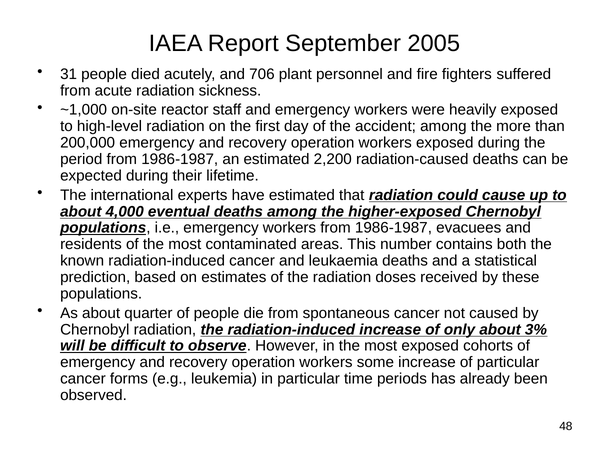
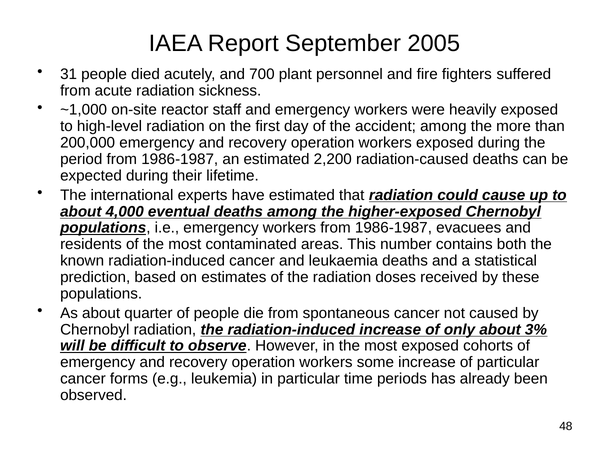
706: 706 -> 700 (262, 74)
